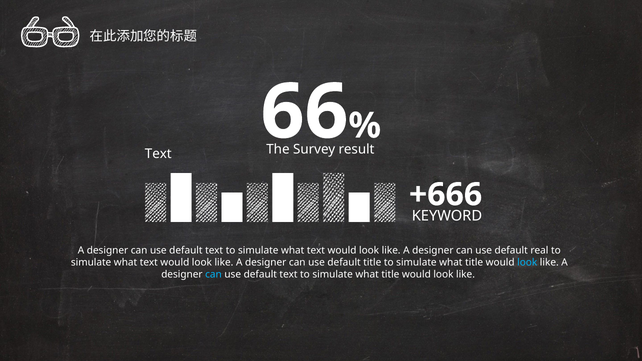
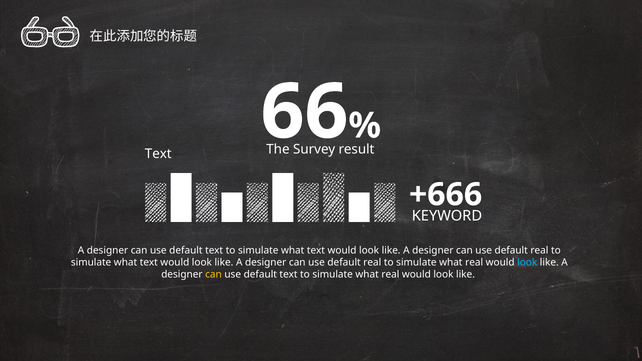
title: title -> real (372, 263)
title: title -> real (474, 263)
can colour: light blue -> yellow (213, 275)
title: title -> real (390, 275)
